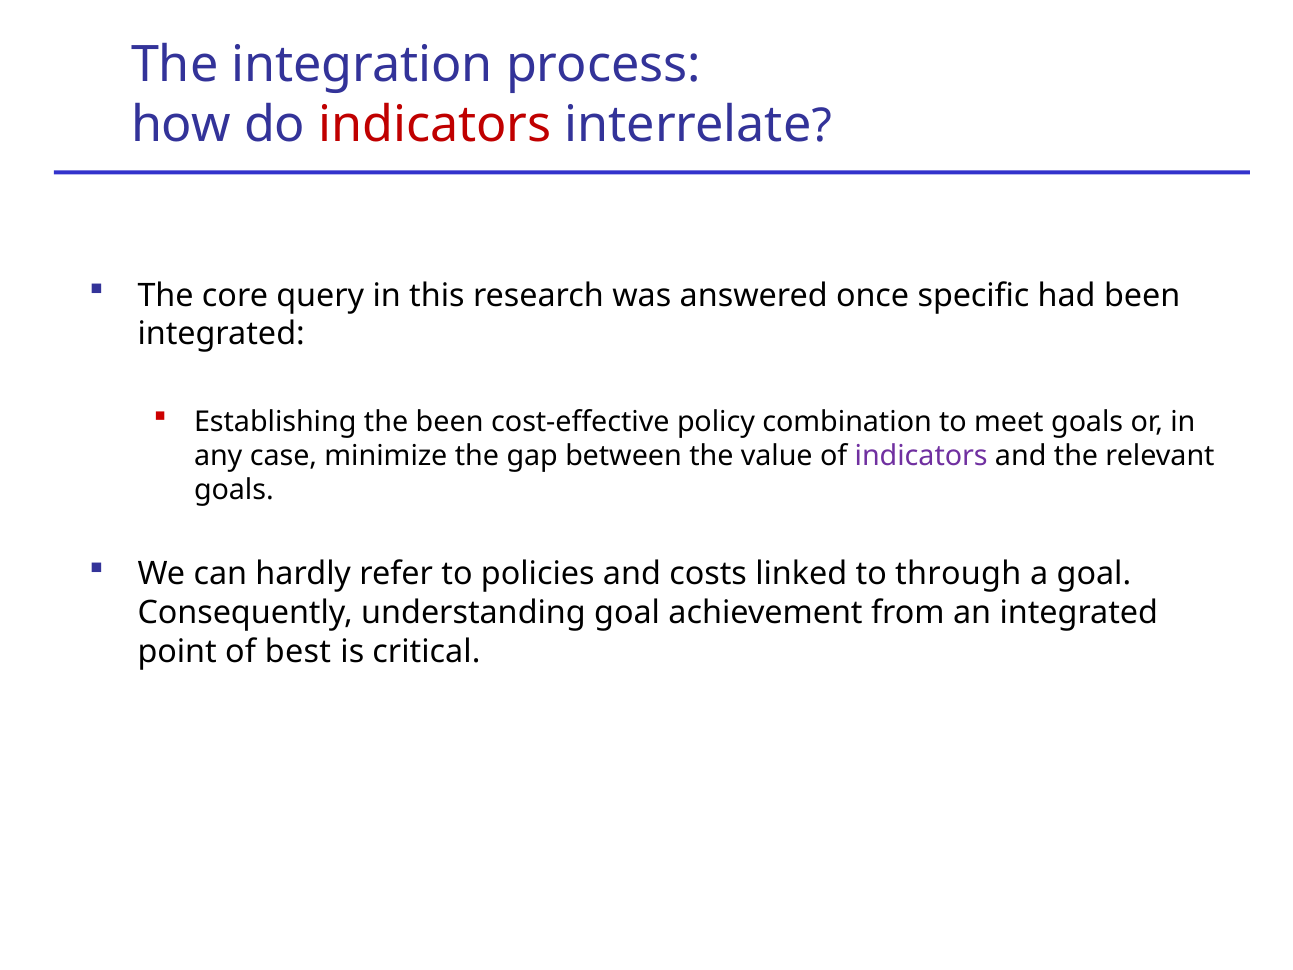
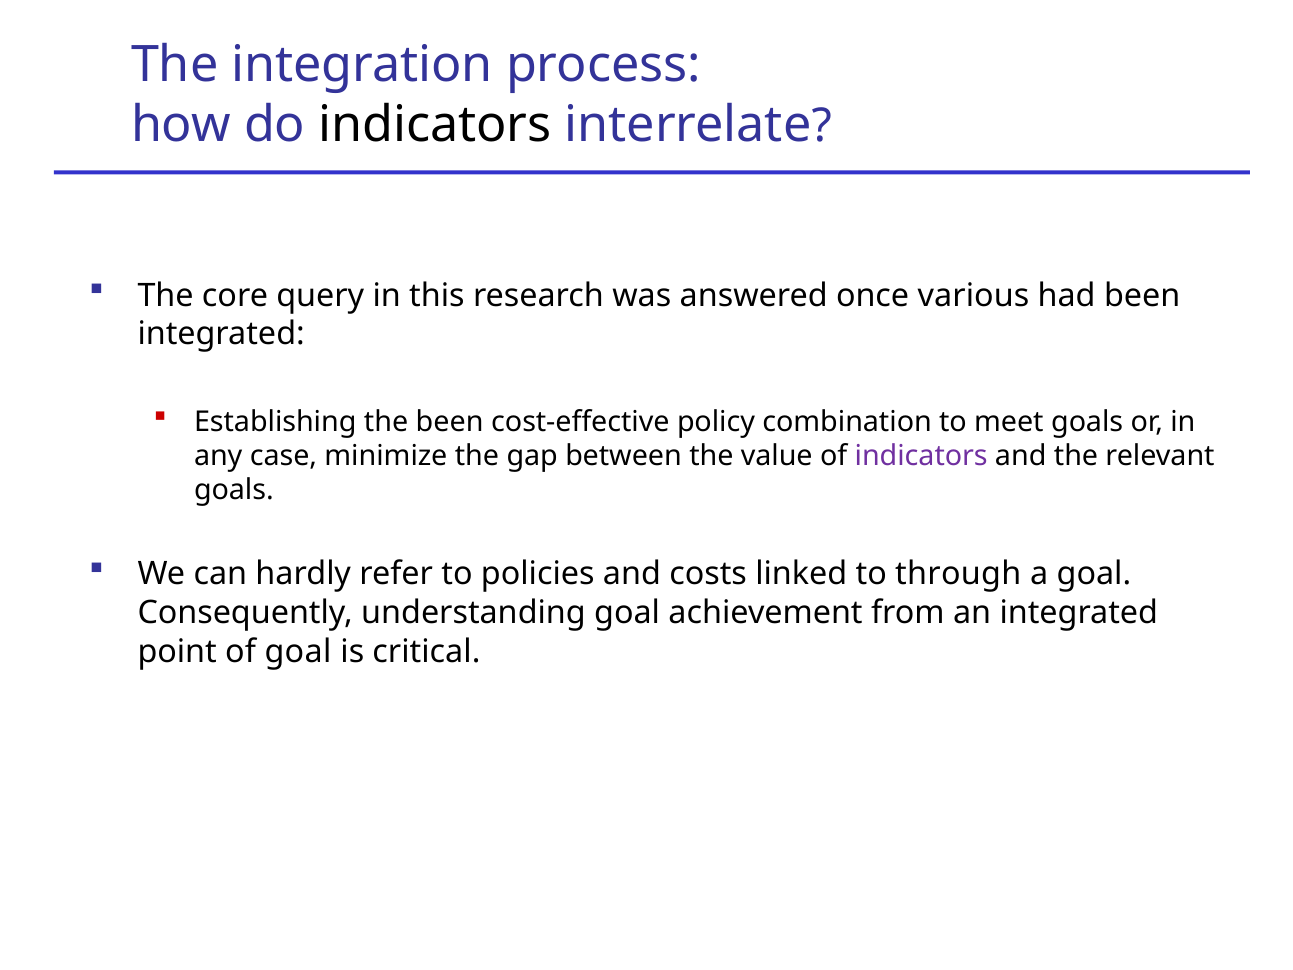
indicators colour: red -> black (435, 125)
specific: specific -> various (973, 295)
of best: best -> goal (298, 652)
